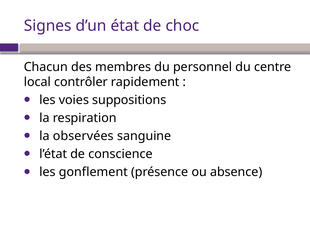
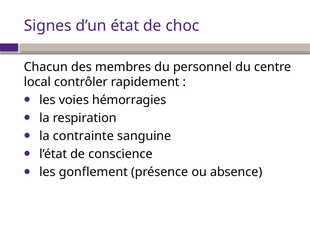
suppositions: suppositions -> hémorragies (129, 100)
observées: observées -> contrainte (83, 136)
